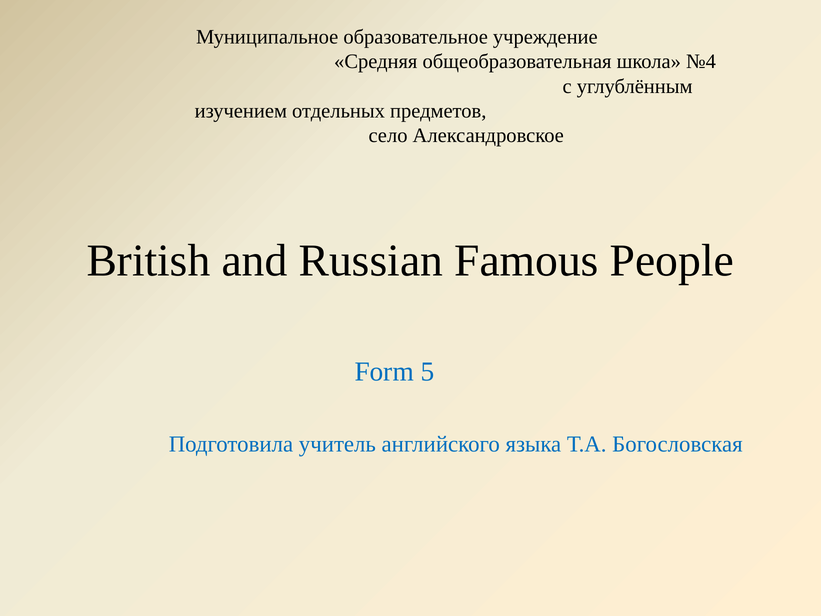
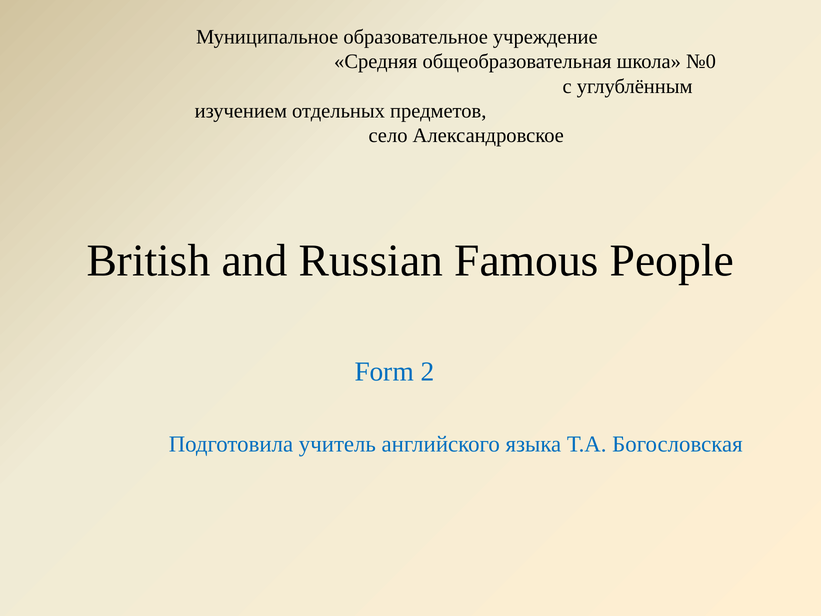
№4: №4 -> №0 (701, 62)
5: 5 -> 2 (428, 371)
